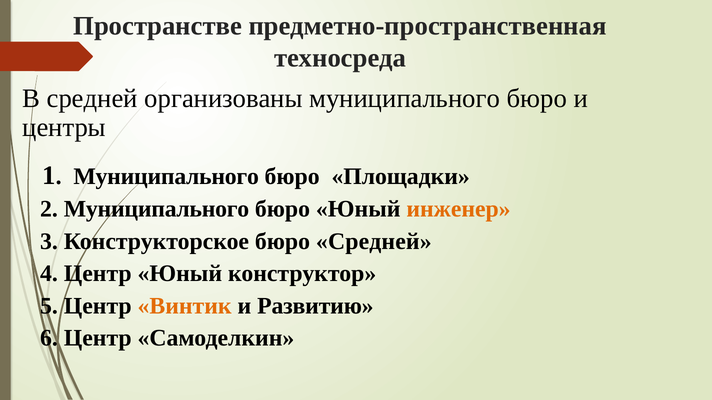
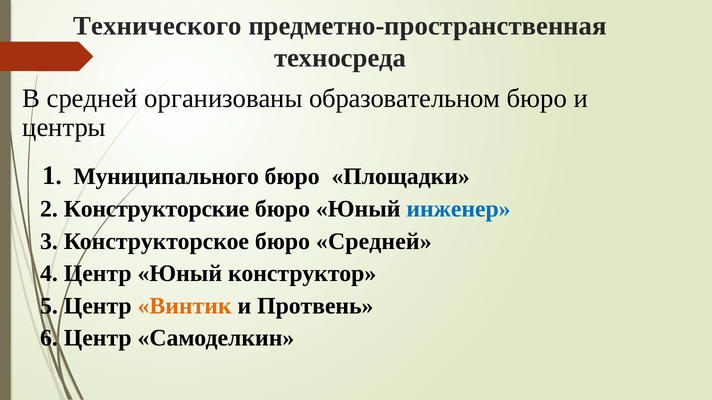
Пространстве: Пространстве -> Технического (158, 26)
организованы муниципального: муниципального -> образовательном (405, 99)
2 Муниципального: Муниципального -> Конструкторские (157, 209)
инженер colour: orange -> blue (459, 209)
Развитию: Развитию -> Протвень (315, 306)
